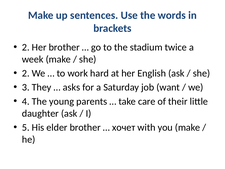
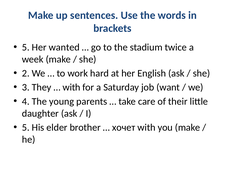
2: 2 -> 5 (26, 47)
Her brother: brother -> wanted (64, 47)
asks: asks -> with (72, 87)
